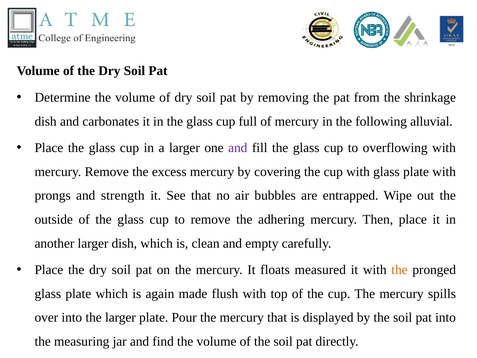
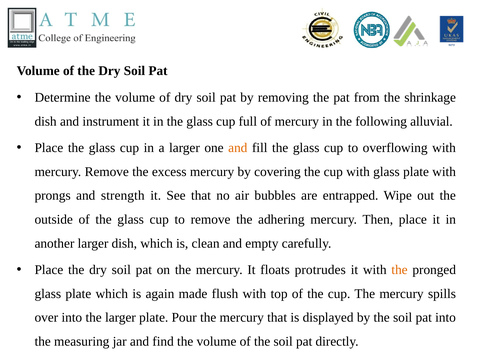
carbonates: carbonates -> instrument (111, 121)
and colour: purple -> orange (238, 148)
measured: measured -> protrudes (320, 270)
